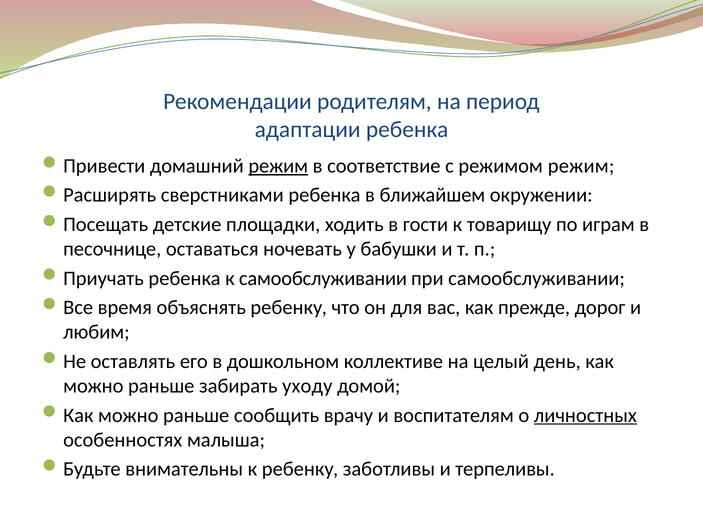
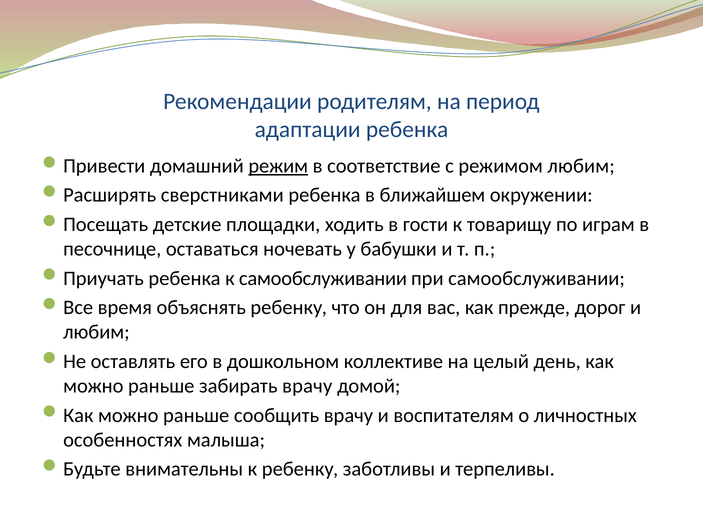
режимом режим: режим -> любим (581, 166)
забирать уходу: уходу -> врачу (307, 386)
личностных underline: present -> none (585, 416)
